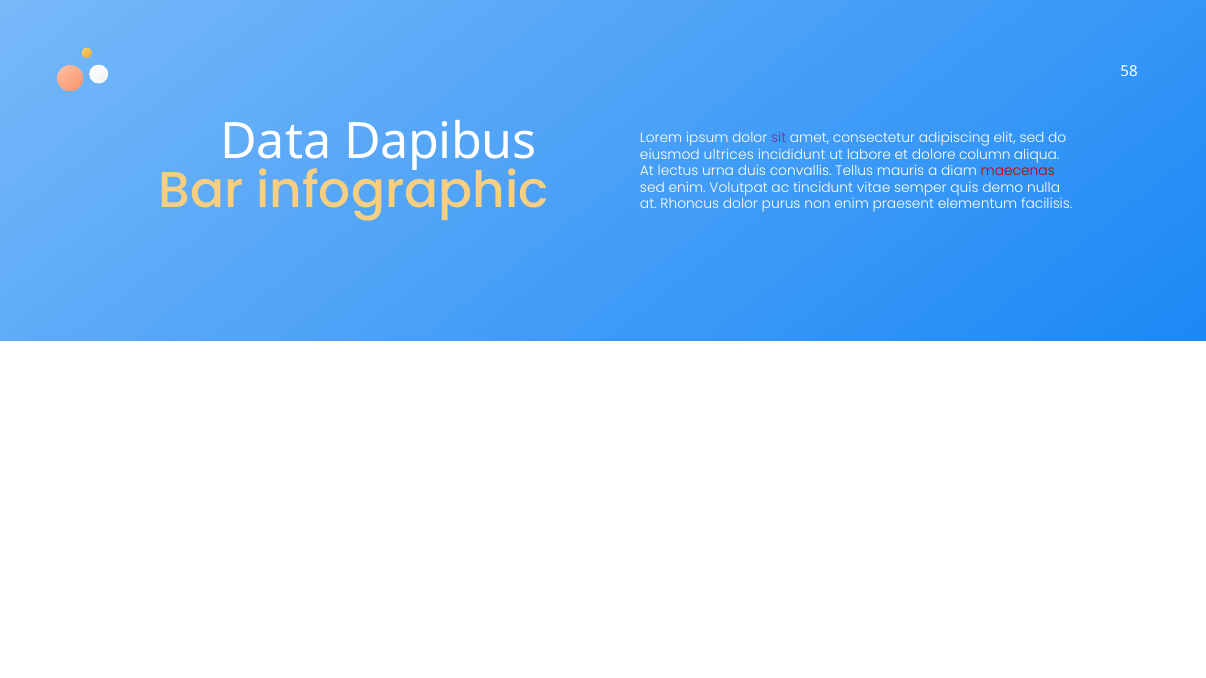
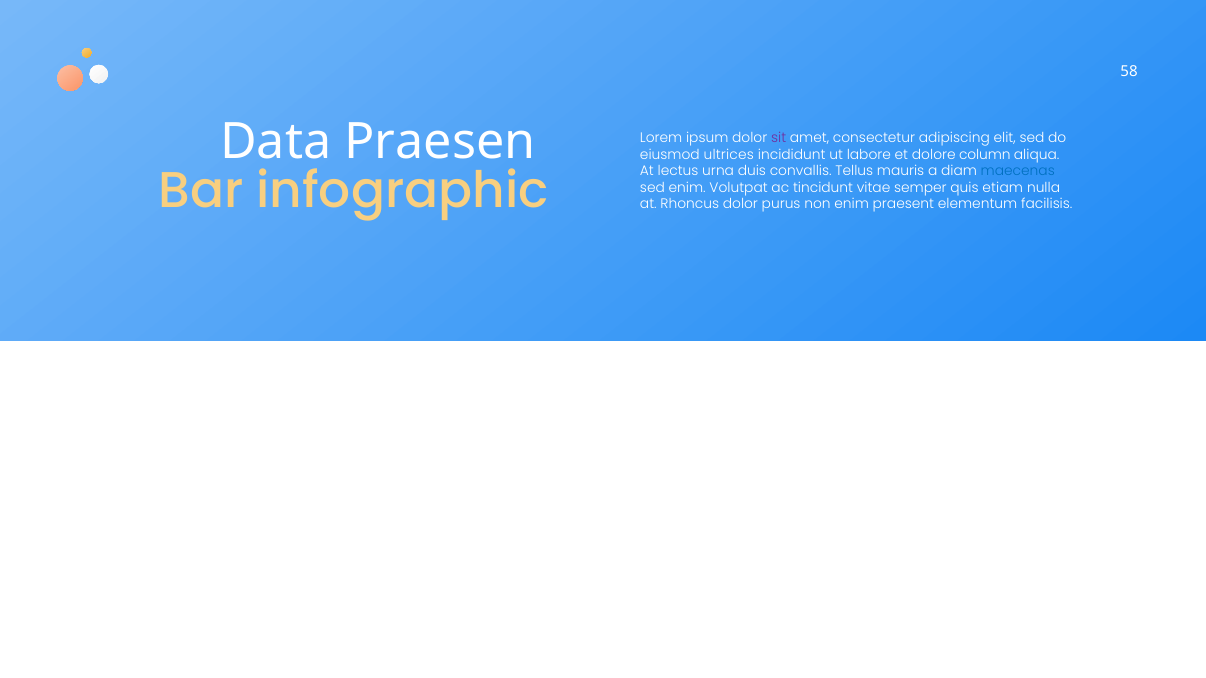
Dapibus: Dapibus -> Praesen (440, 142)
maecenas colour: red -> blue (1018, 171)
demo: demo -> etiam (1003, 188)
